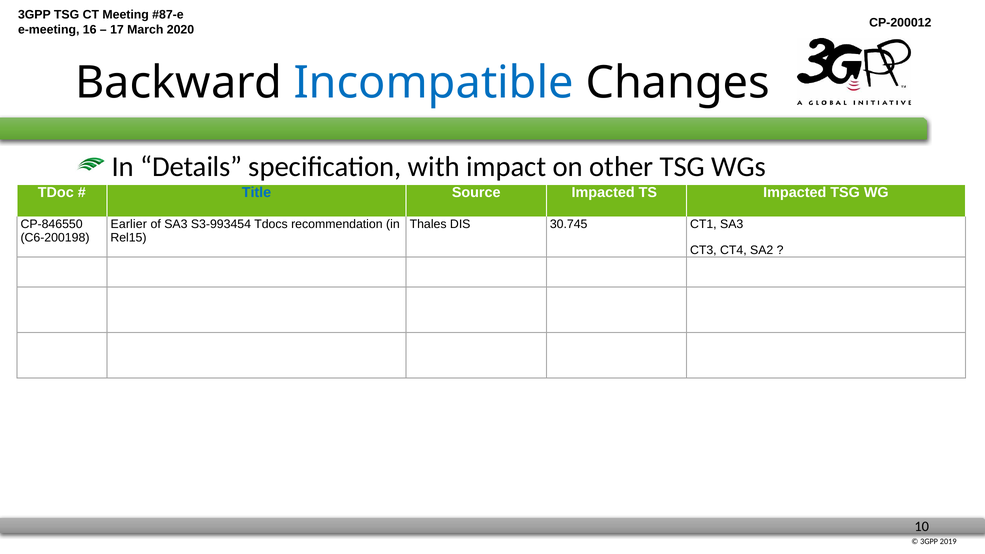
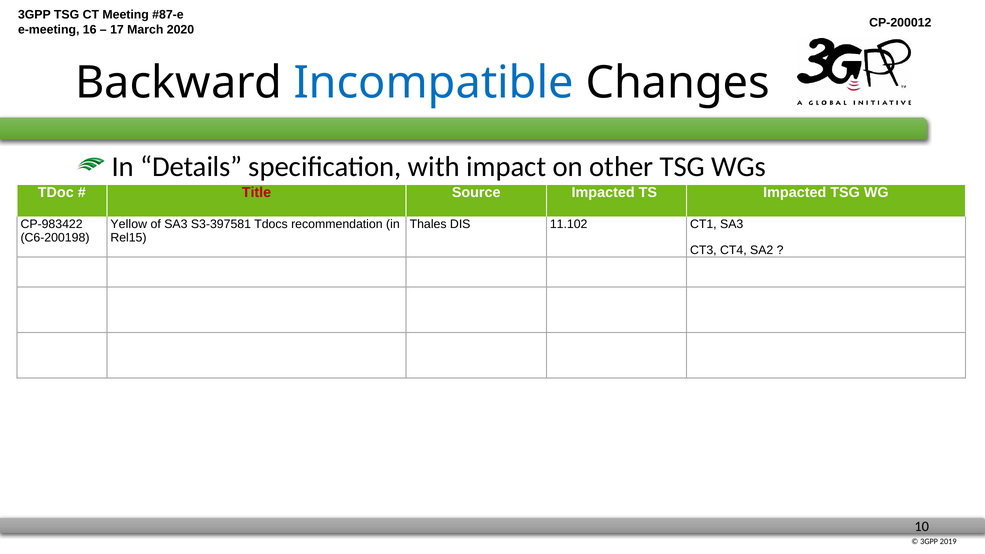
Title colour: blue -> red (256, 193)
CP-846550: CP-846550 -> CP-983422 (52, 224)
Earlier: Earlier -> Yellow (129, 224)
S3-993454: S3-993454 -> S3-397581 (221, 224)
30.745: 30.745 -> 11.102 (569, 224)
